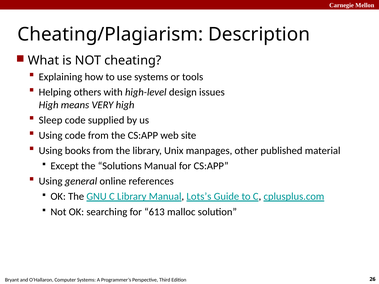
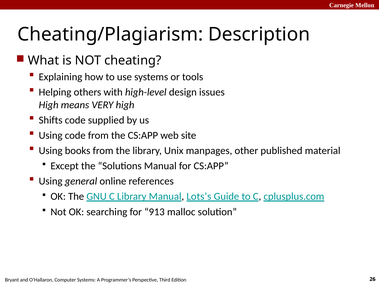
Sleep: Sleep -> Shifts (51, 120)
613: 613 -> 913 (154, 212)
